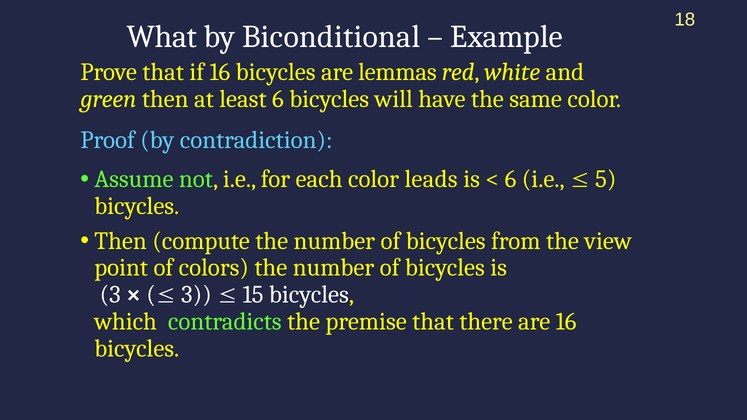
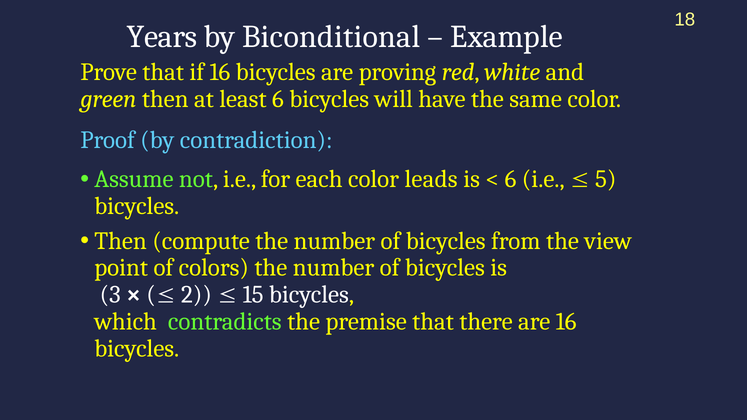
What: What -> Years (162, 37)
lemmas: lemmas -> proving (397, 72)
3: 3 -> 2 (196, 295)
